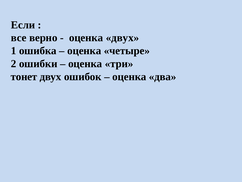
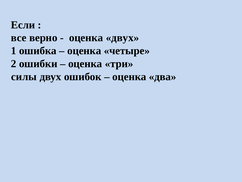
тонет: тонет -> силы (24, 76)
